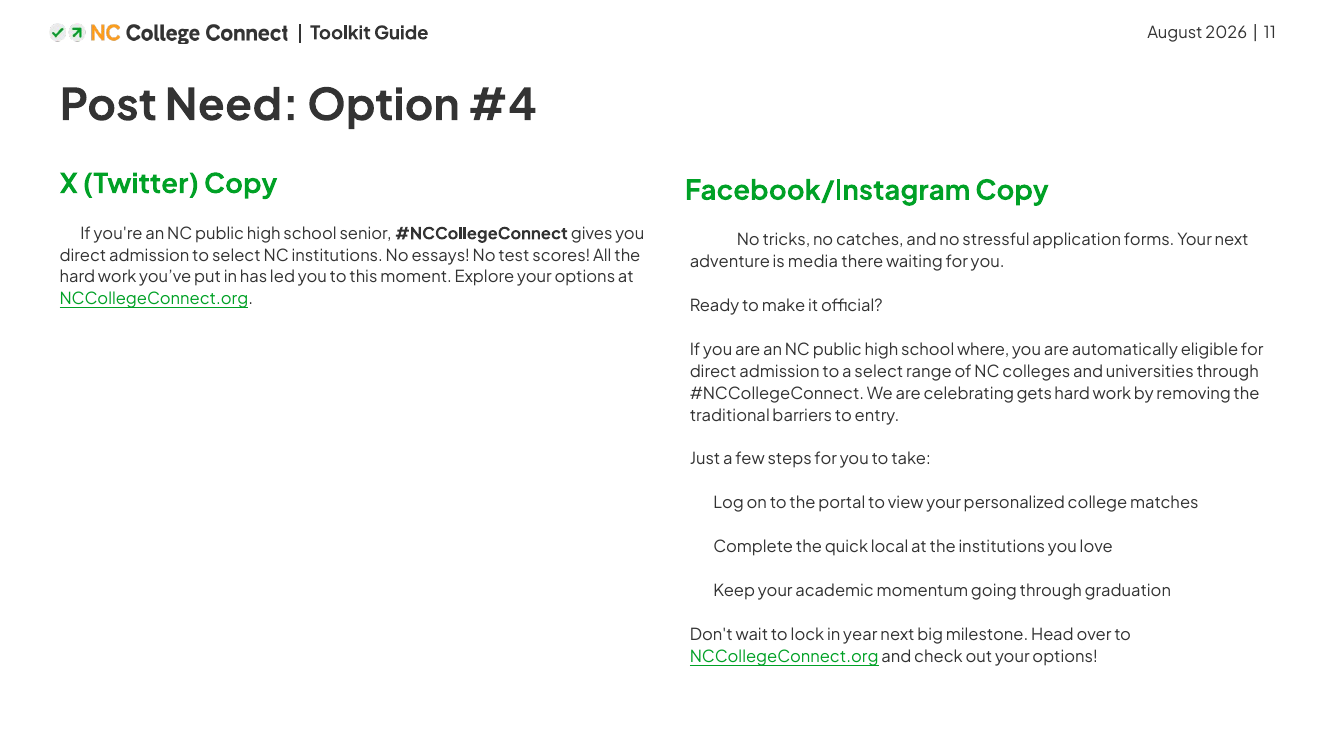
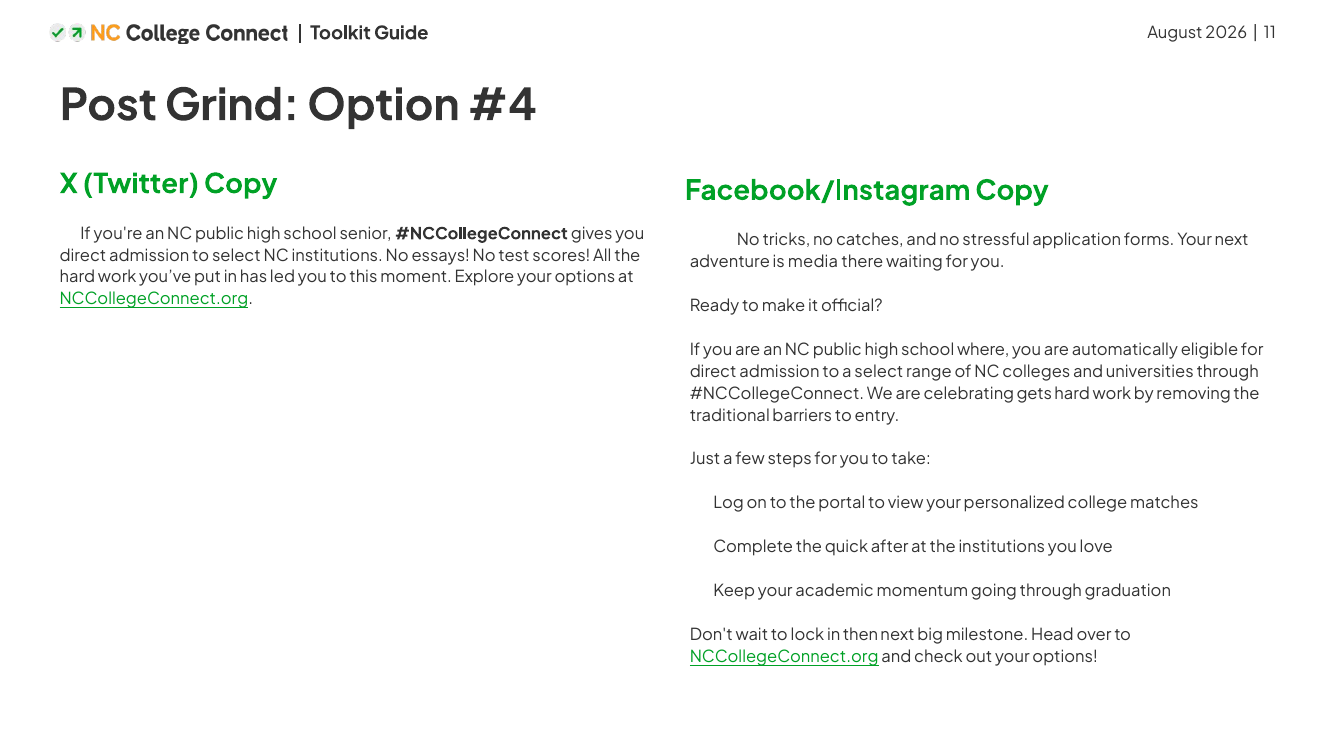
Need: Need -> Grind (232, 106)
local: local -> after (890, 548)
year: year -> then (860, 635)
